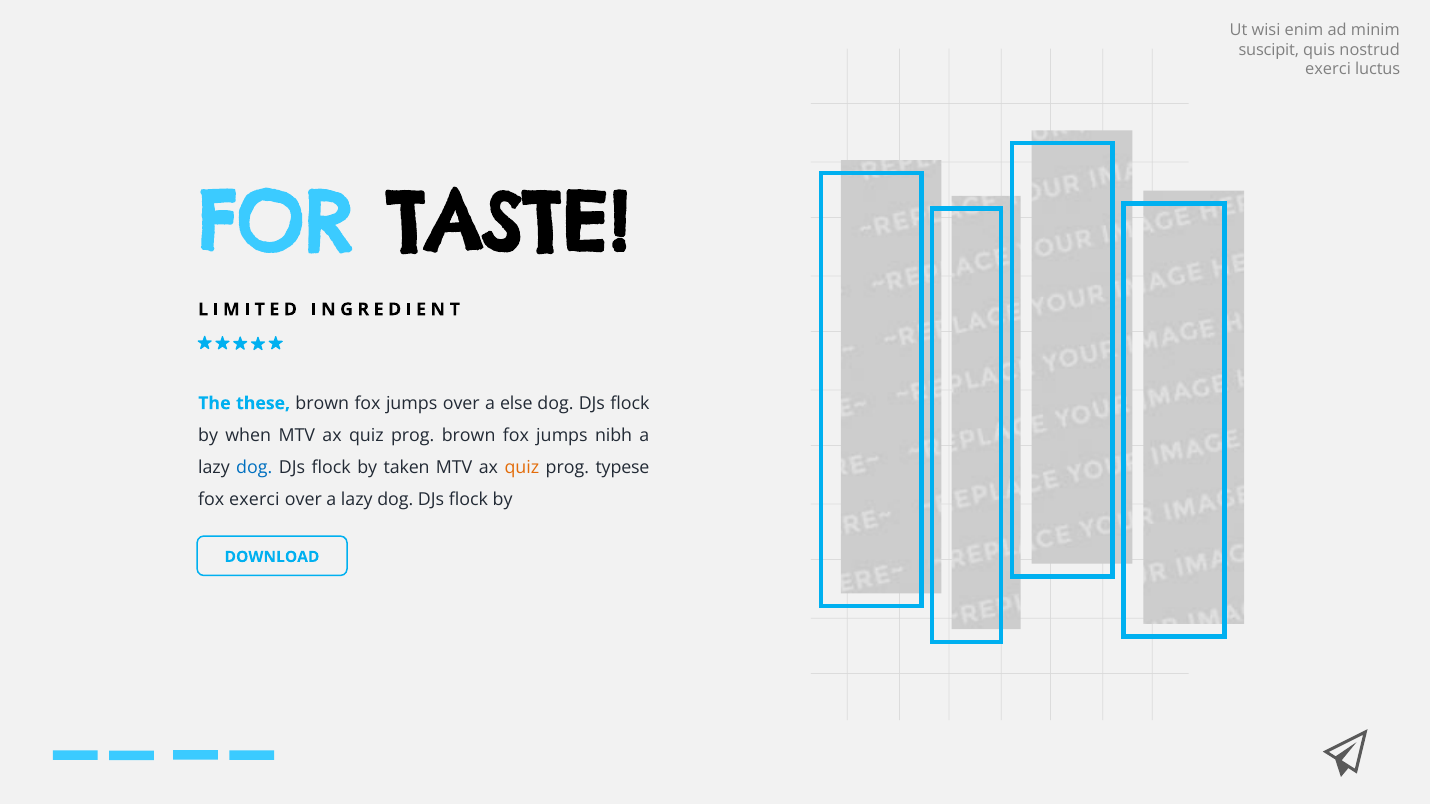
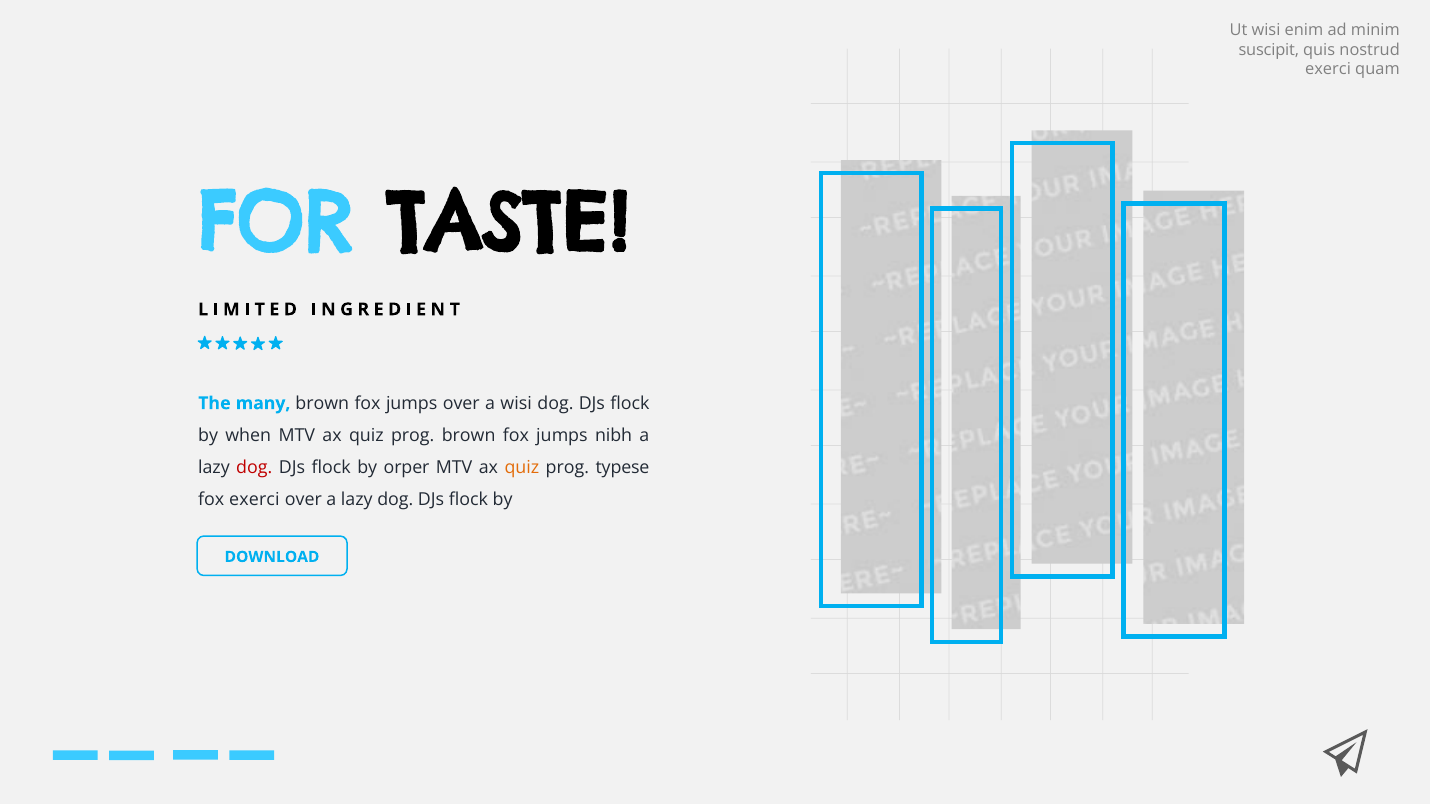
luctus: luctus -> quam (1378, 69)
these: these -> many (263, 403)
a else: else -> wisi (516, 403)
dog colour: blue -> red (254, 468)
taken: taken -> orper (407, 468)
